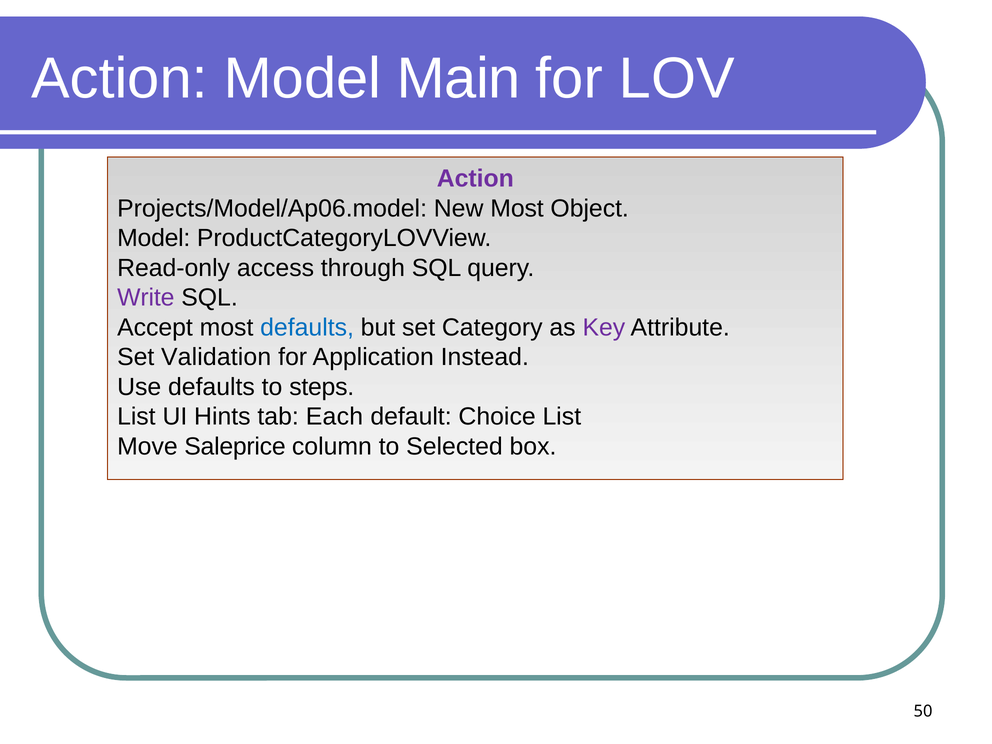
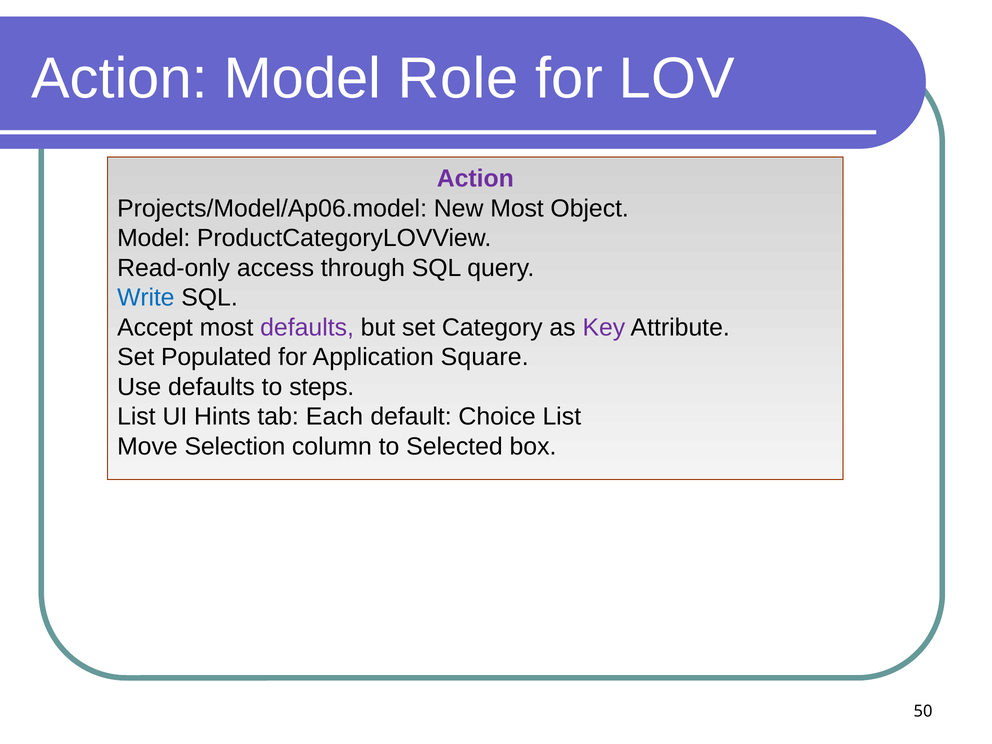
Main: Main -> Role (458, 78)
Write colour: purple -> blue (146, 298)
defaults colour: blue -> purple (307, 327)
Validation: Validation -> Populated (216, 357)
Instead: Instead -> Square (485, 357)
Saleprice: Saleprice -> Selection (235, 446)
